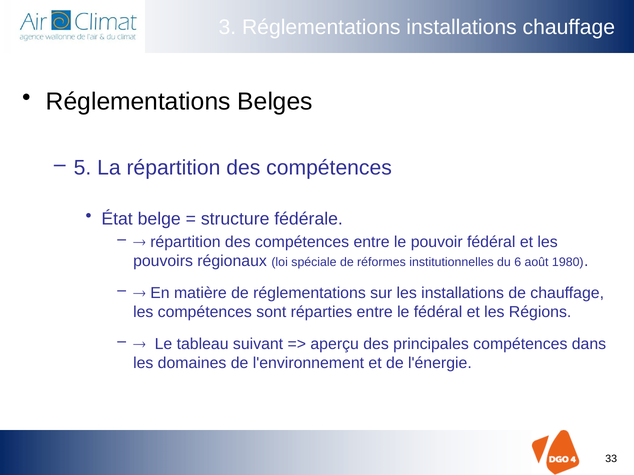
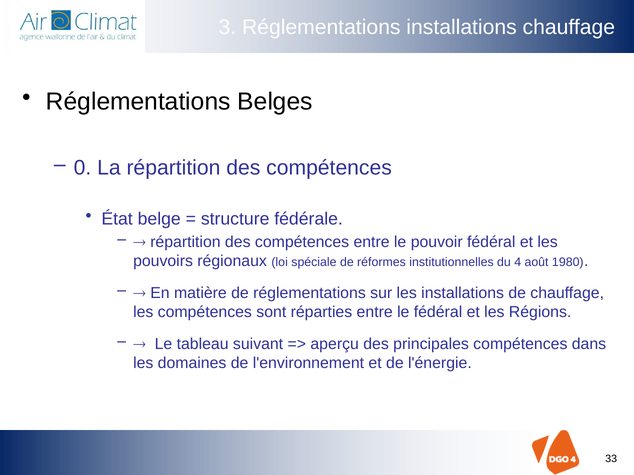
5: 5 -> 0 (83, 168)
6: 6 -> 4 (518, 262)
